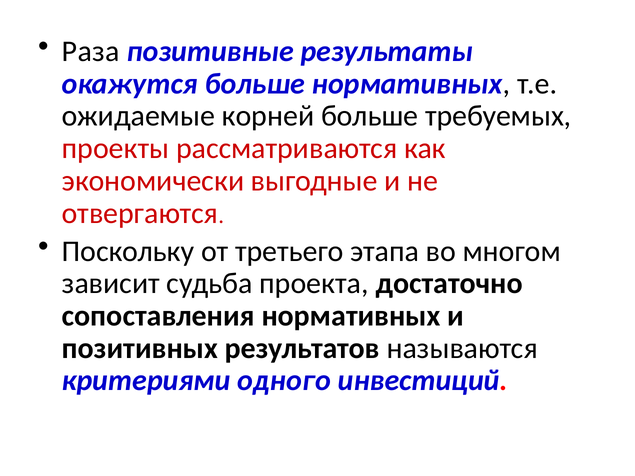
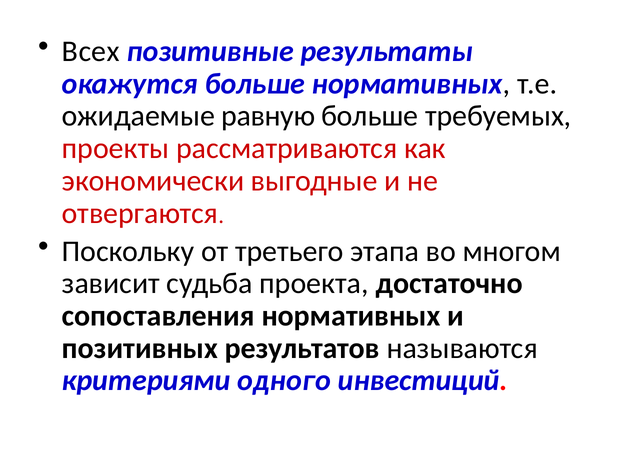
Раза: Раза -> Всех (91, 51)
корней: корней -> равную (268, 116)
